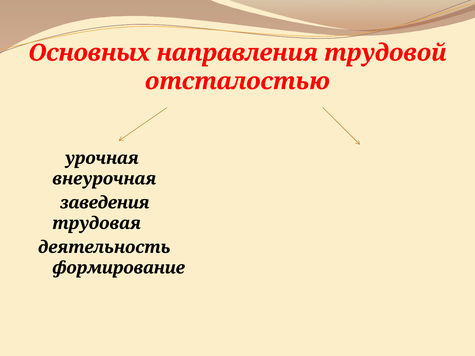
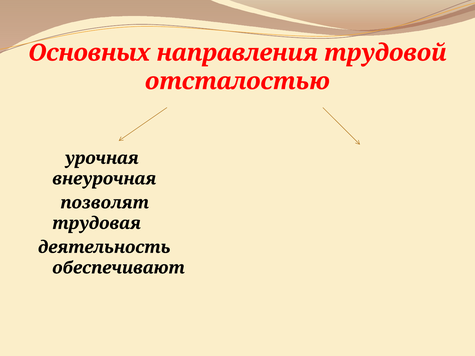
заведения: заведения -> позволят (105, 203)
формирование: формирование -> обеспечивают (119, 268)
